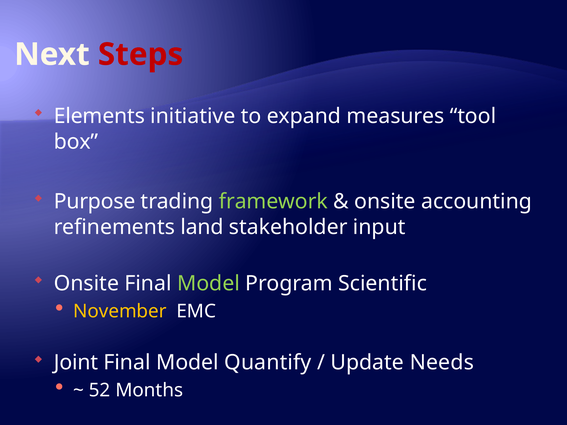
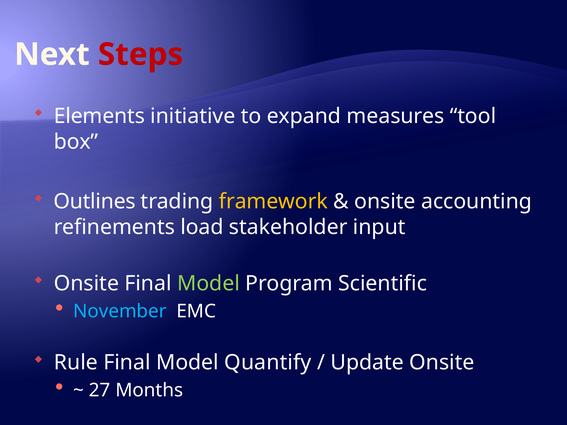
Purpose: Purpose -> Outlines (95, 202)
framework colour: light green -> yellow (273, 202)
land: land -> load (202, 227)
November colour: yellow -> light blue (120, 311)
Joint: Joint -> Rule (76, 363)
Update Needs: Needs -> Onsite (442, 363)
52: 52 -> 27 (100, 390)
